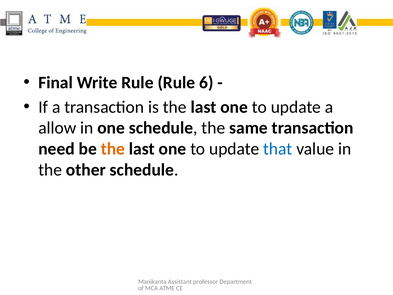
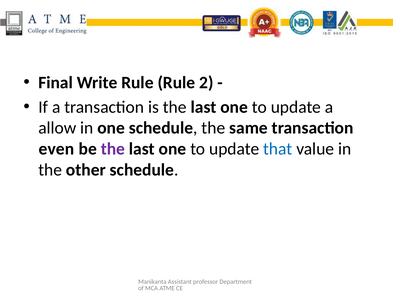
6: 6 -> 2 (206, 82)
need: need -> even (56, 149)
the colour: orange -> purple (113, 149)
